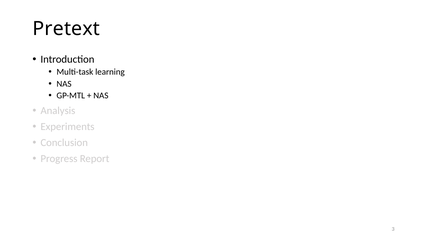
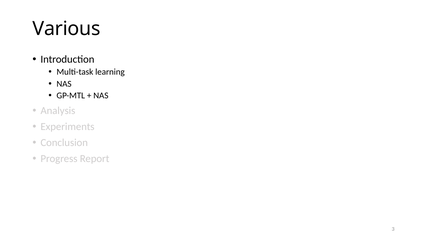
Pretext: Pretext -> Various (66, 29)
